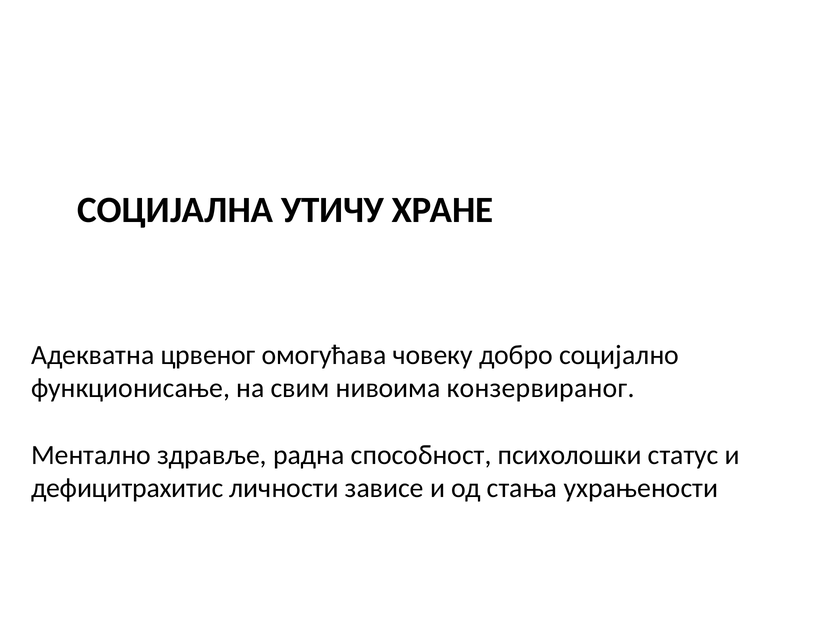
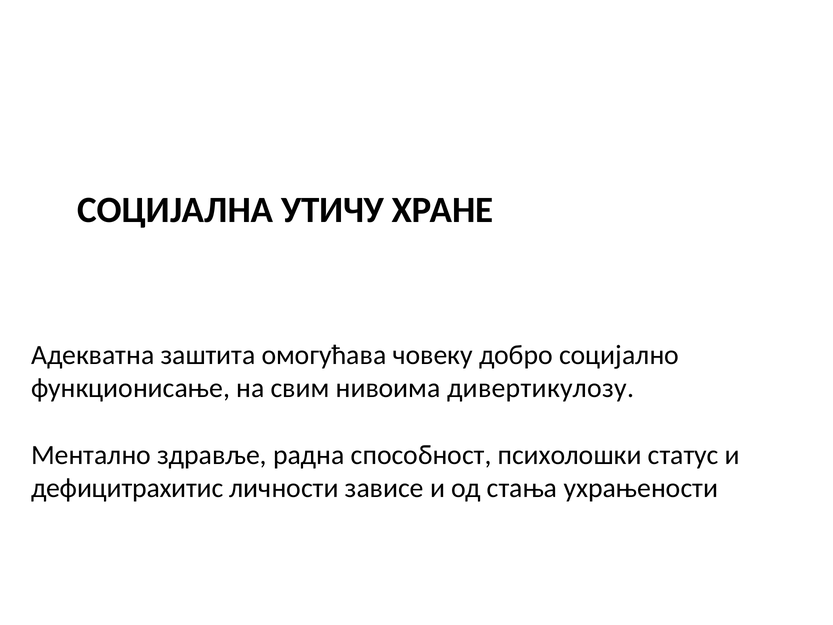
црвеног: црвеног -> заштита (208, 355)
конзервираног: конзервираног -> дивертикулозу (541, 388)
